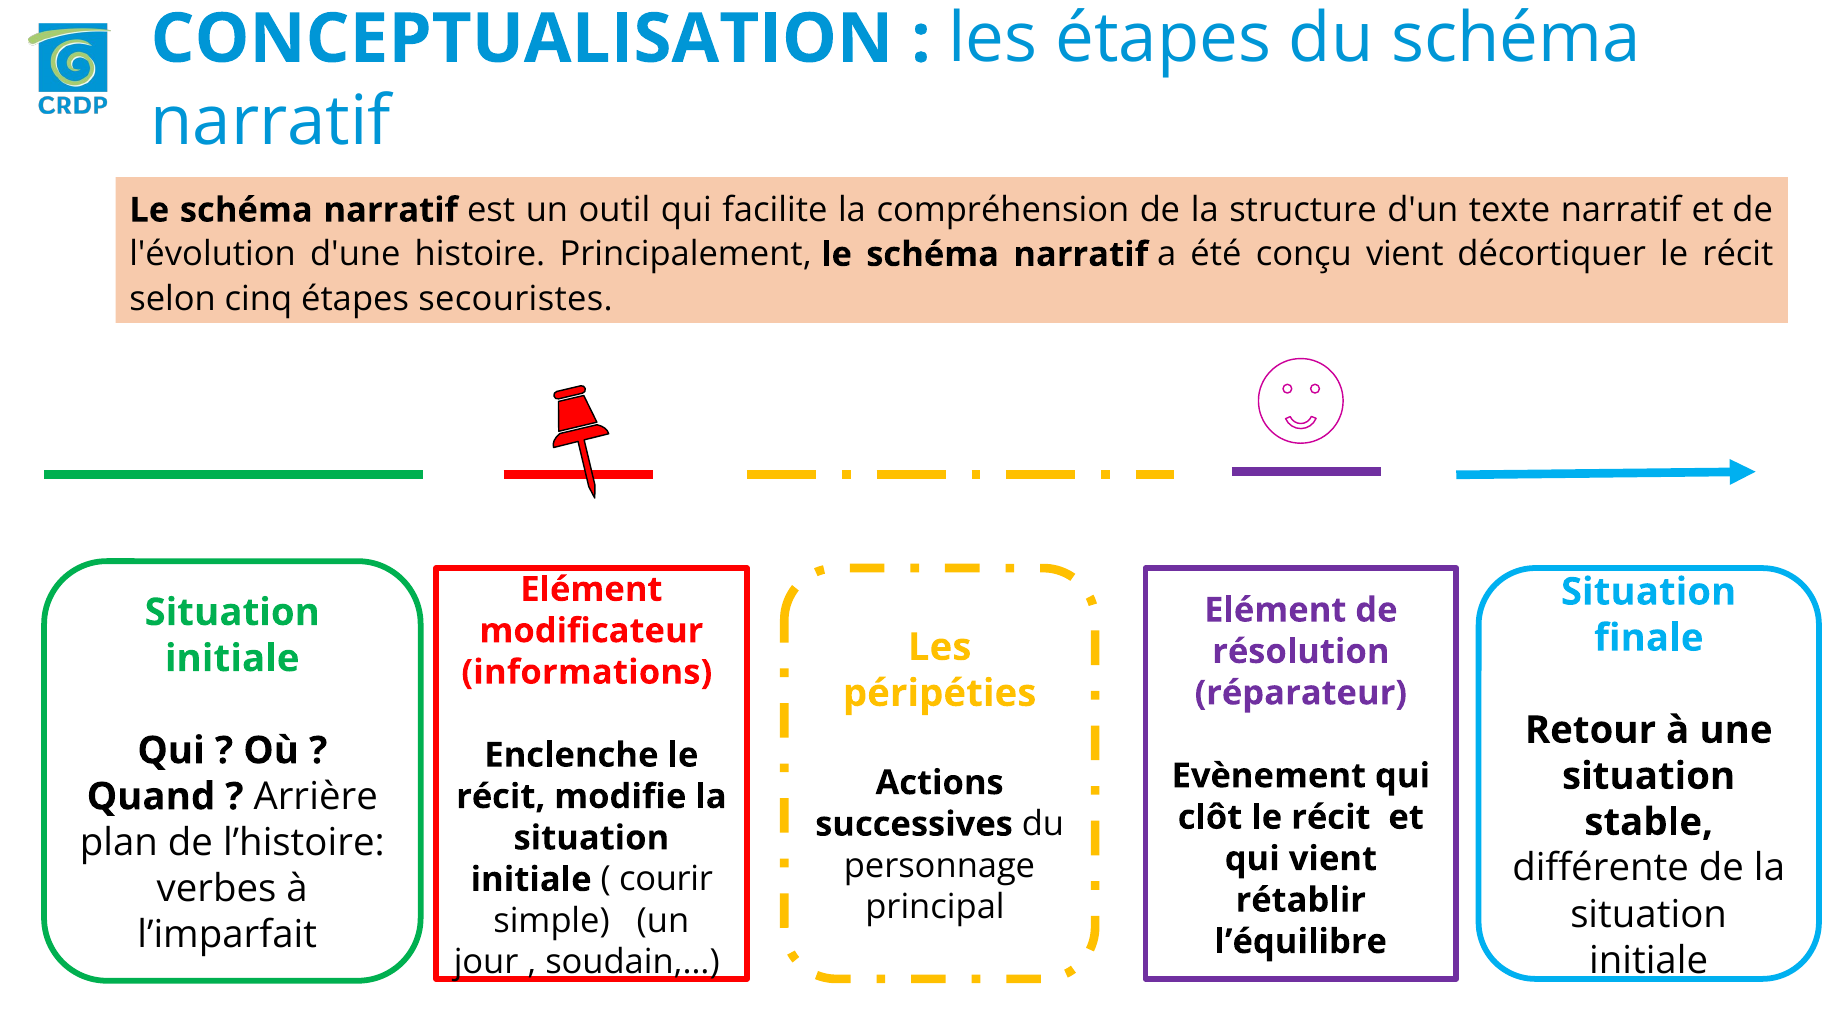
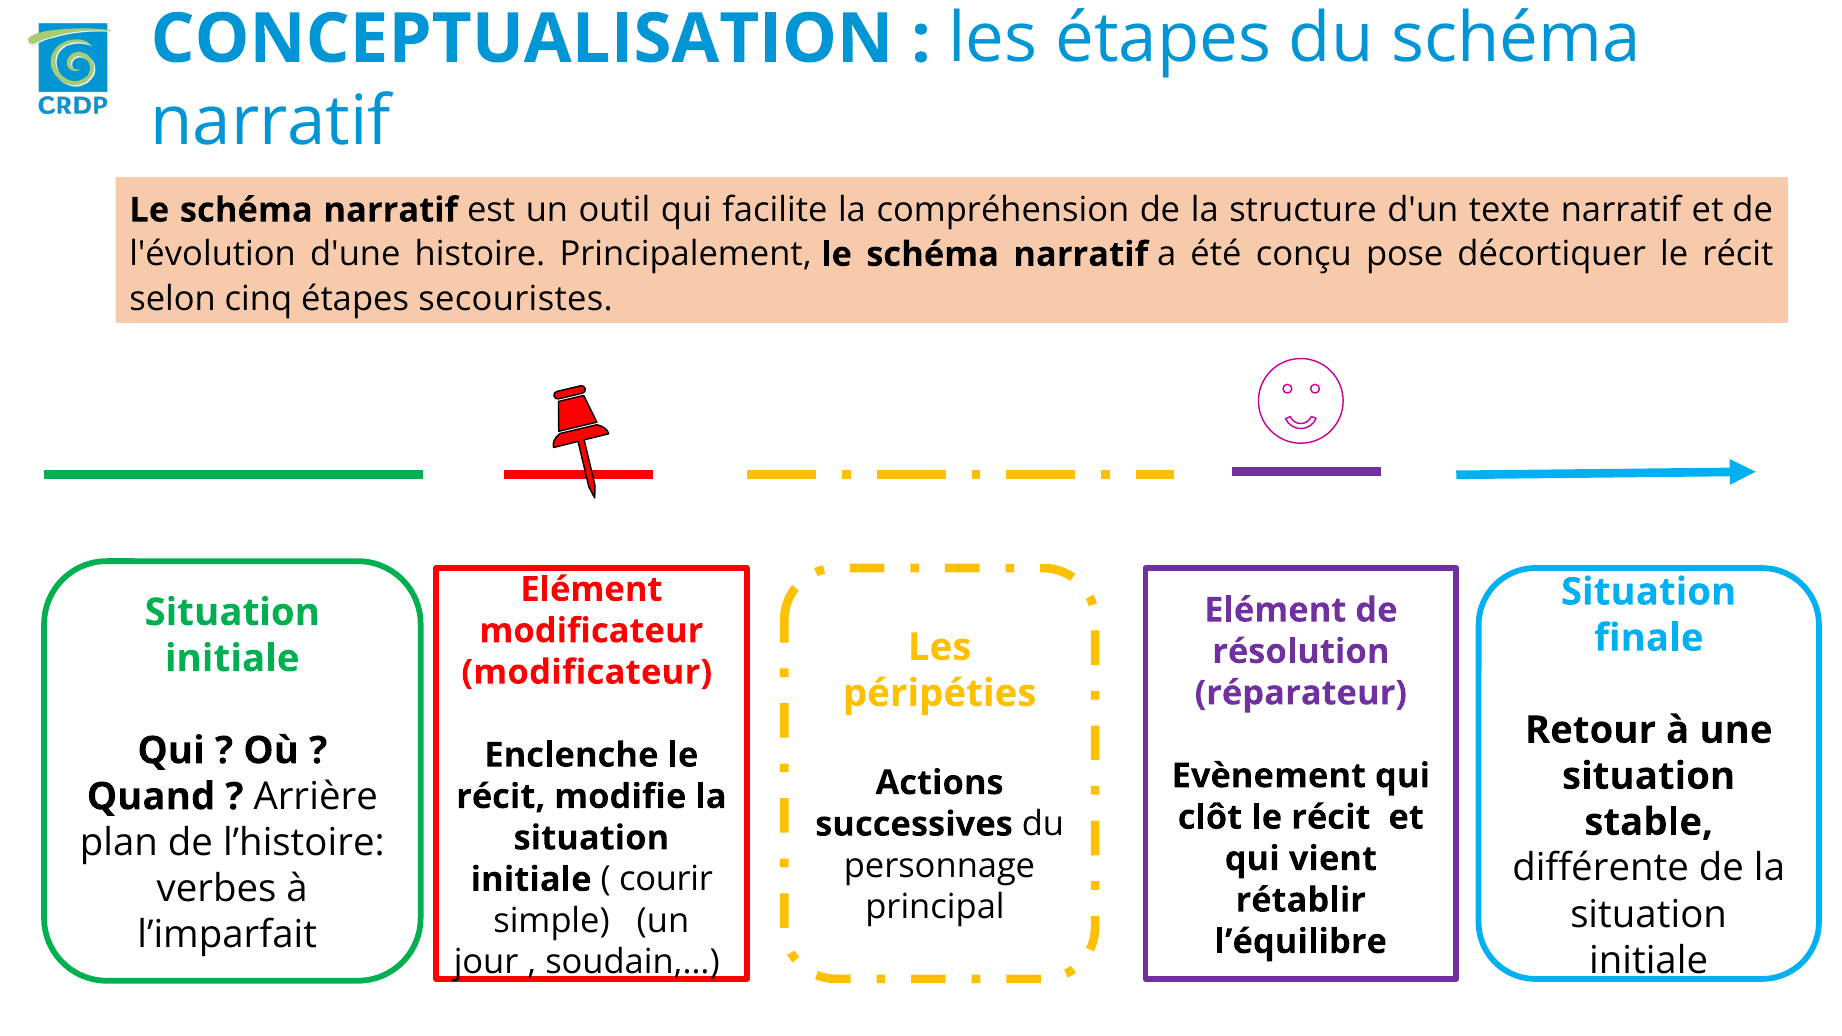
conçu vient: vient -> pose (1405, 255)
informations: informations -> modificateur (587, 672)
